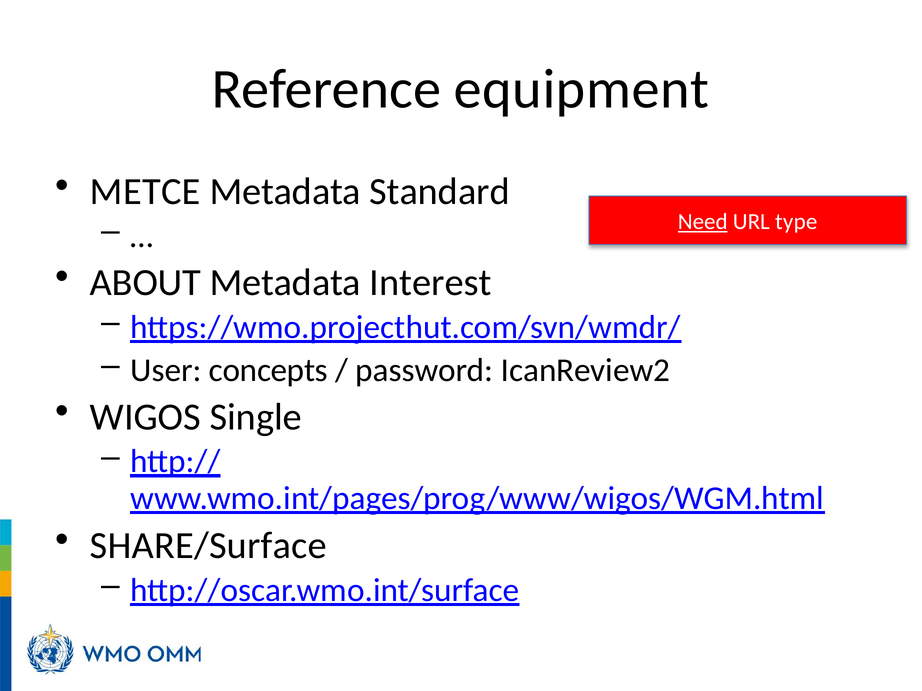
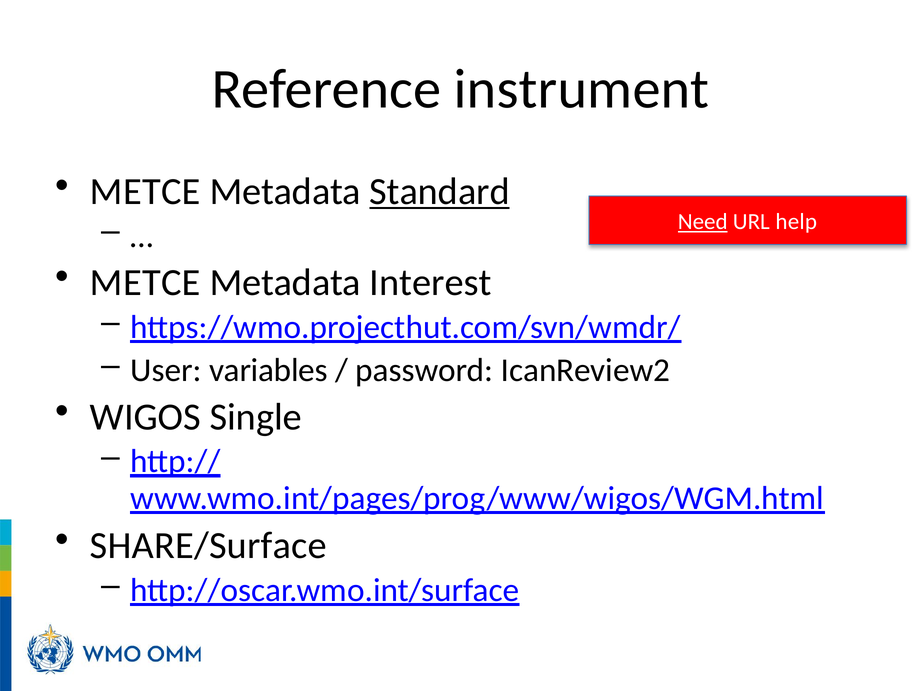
equipment: equipment -> instrument (582, 89)
Standard underline: none -> present (440, 192)
type: type -> help (796, 222)
ABOUT: ABOUT -> METCE (145, 283)
concepts: concepts -> variables (268, 371)
